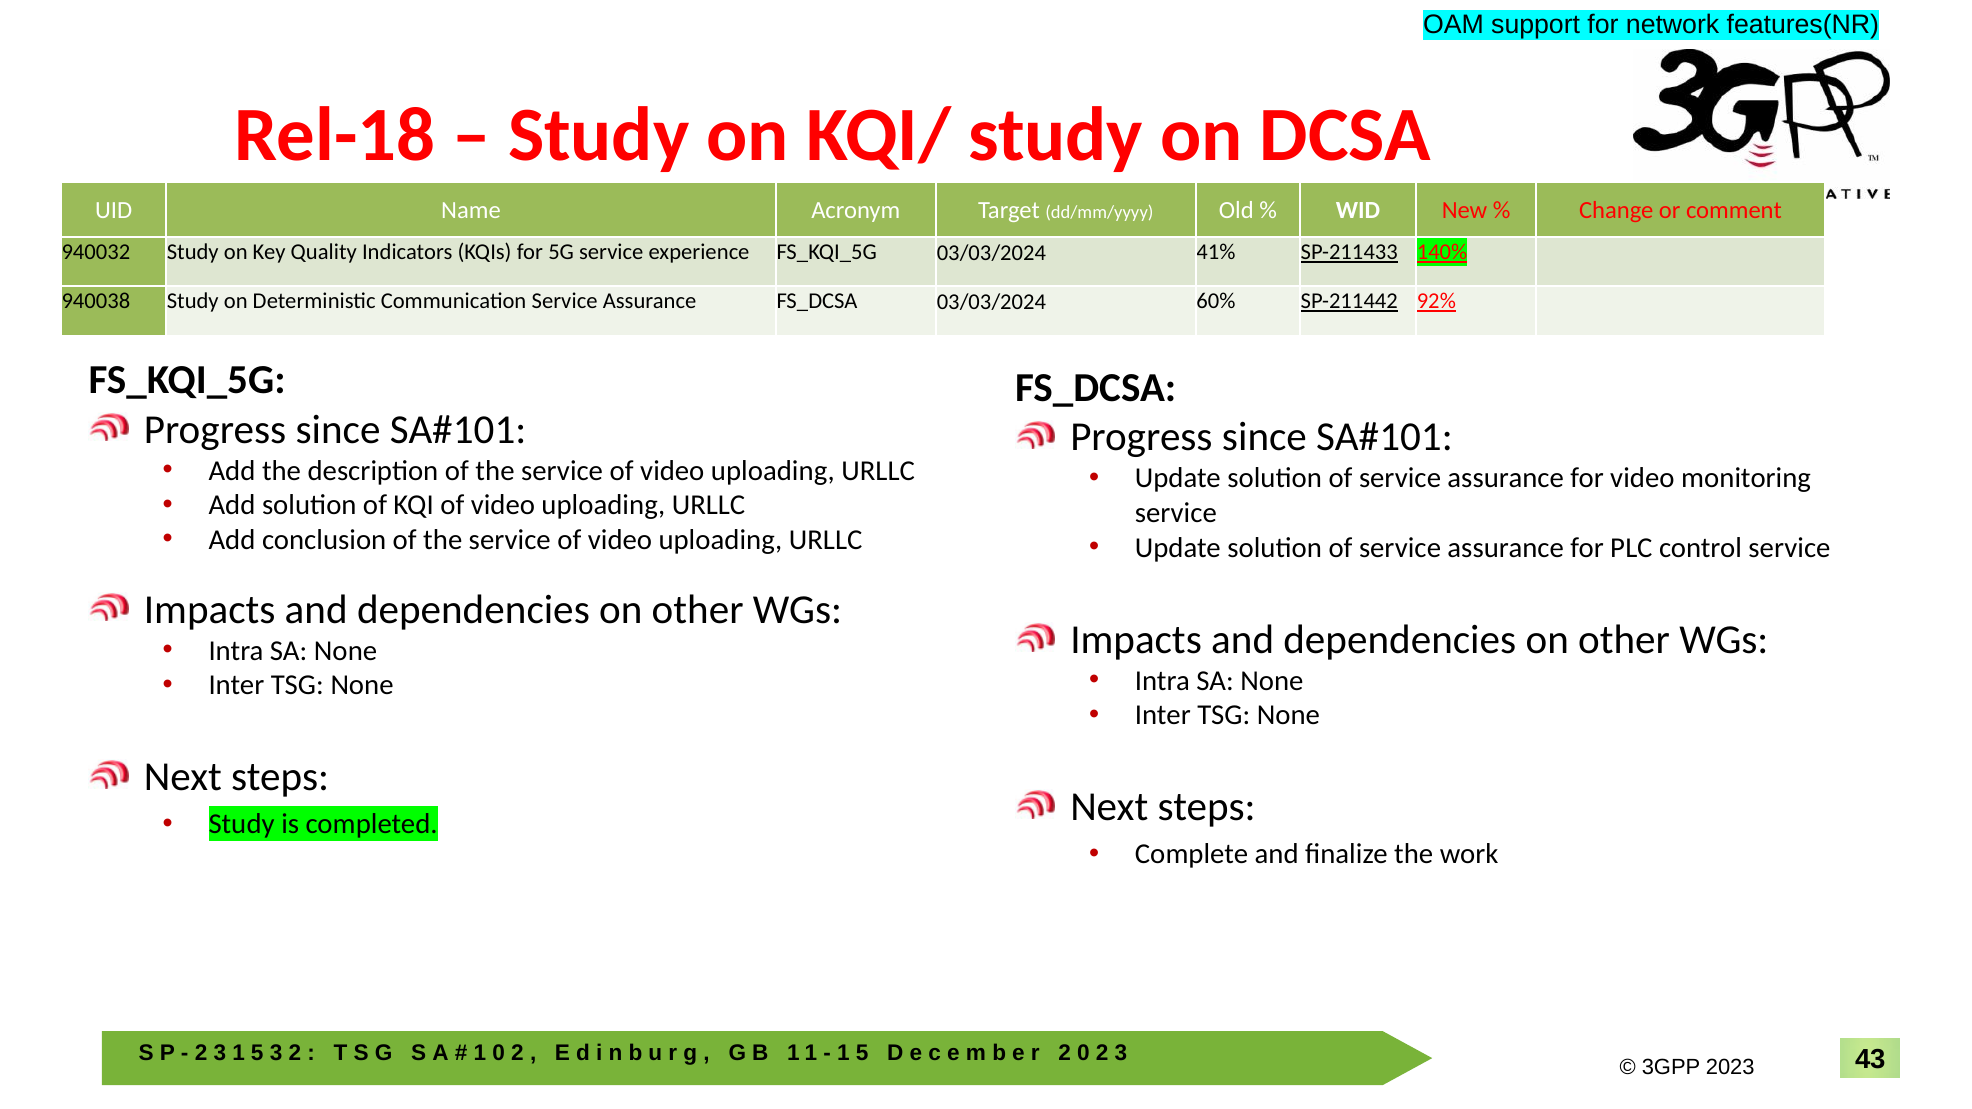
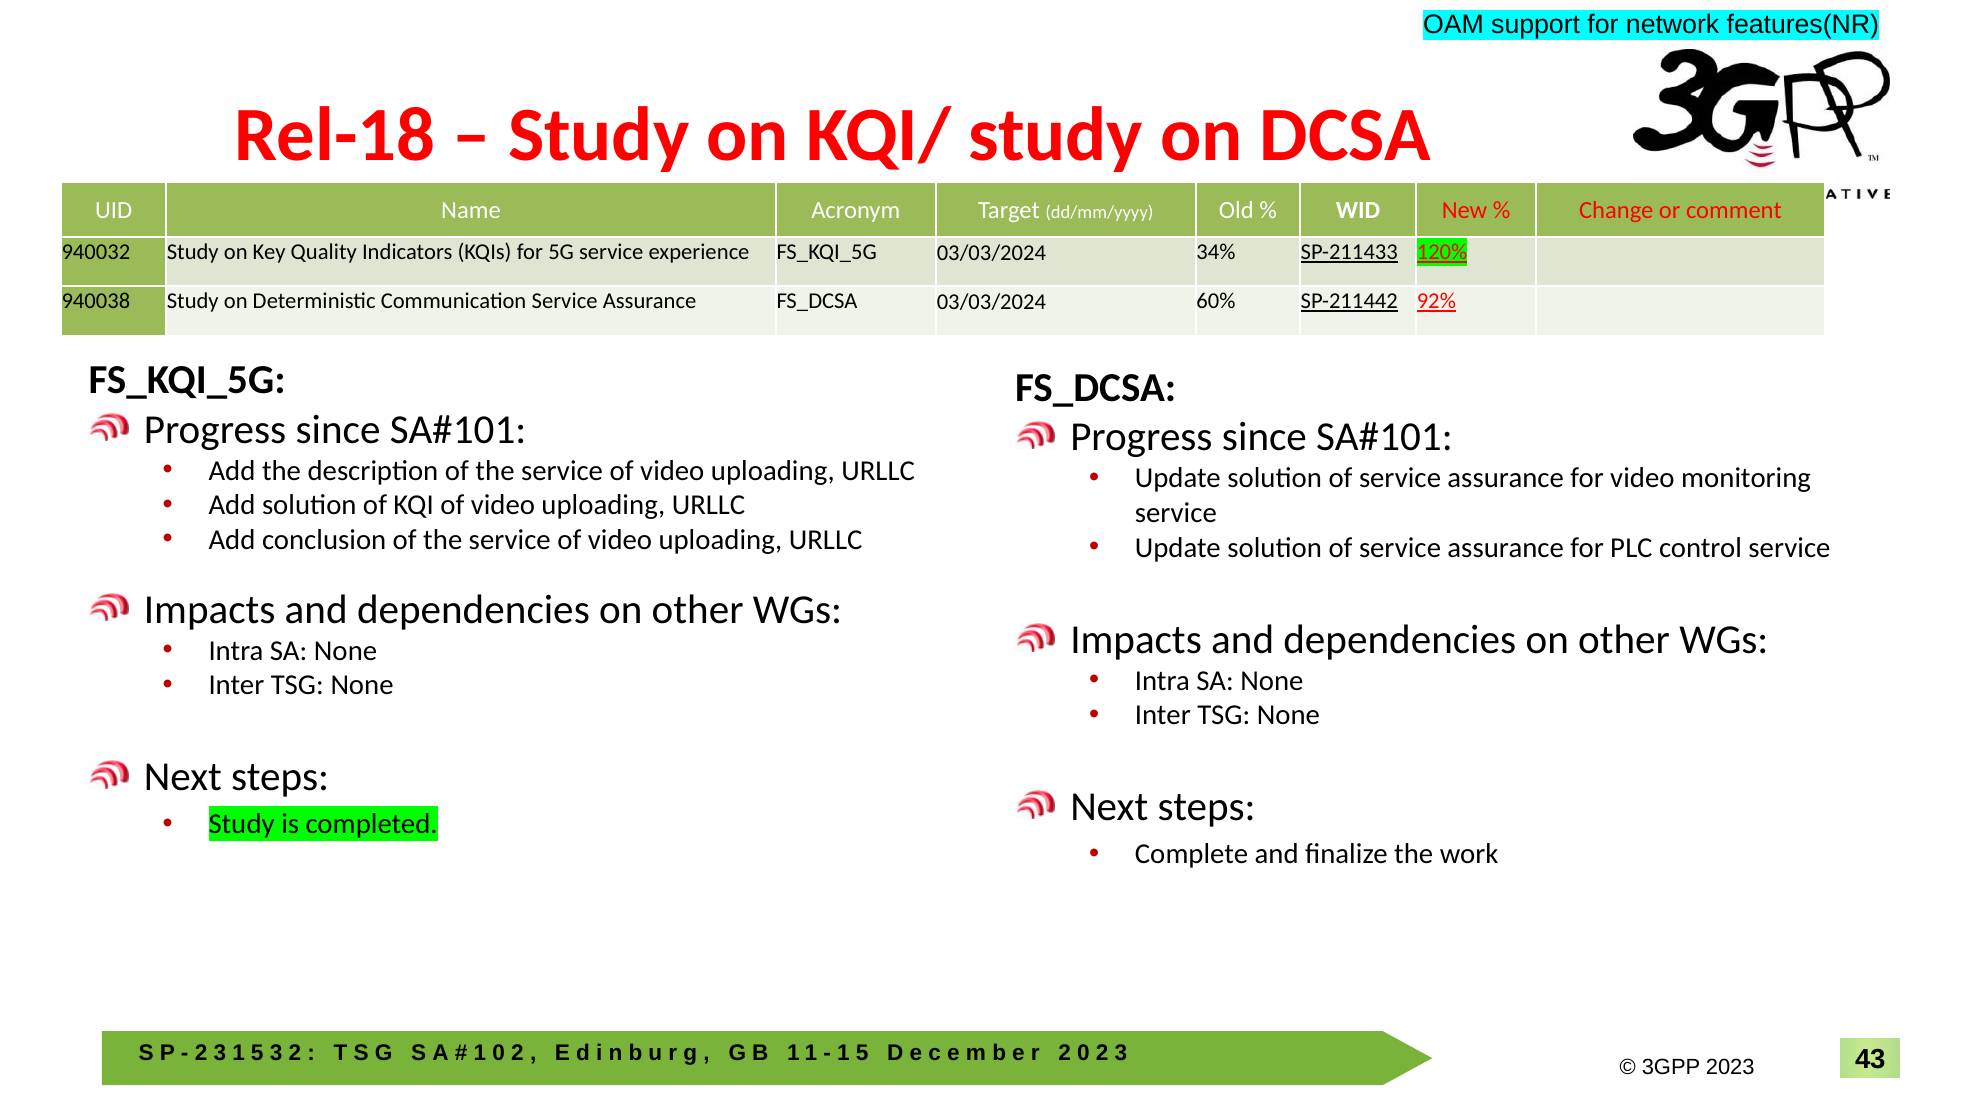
41%: 41% -> 34% (1216, 252)
140%: 140% -> 120% (1442, 252)
